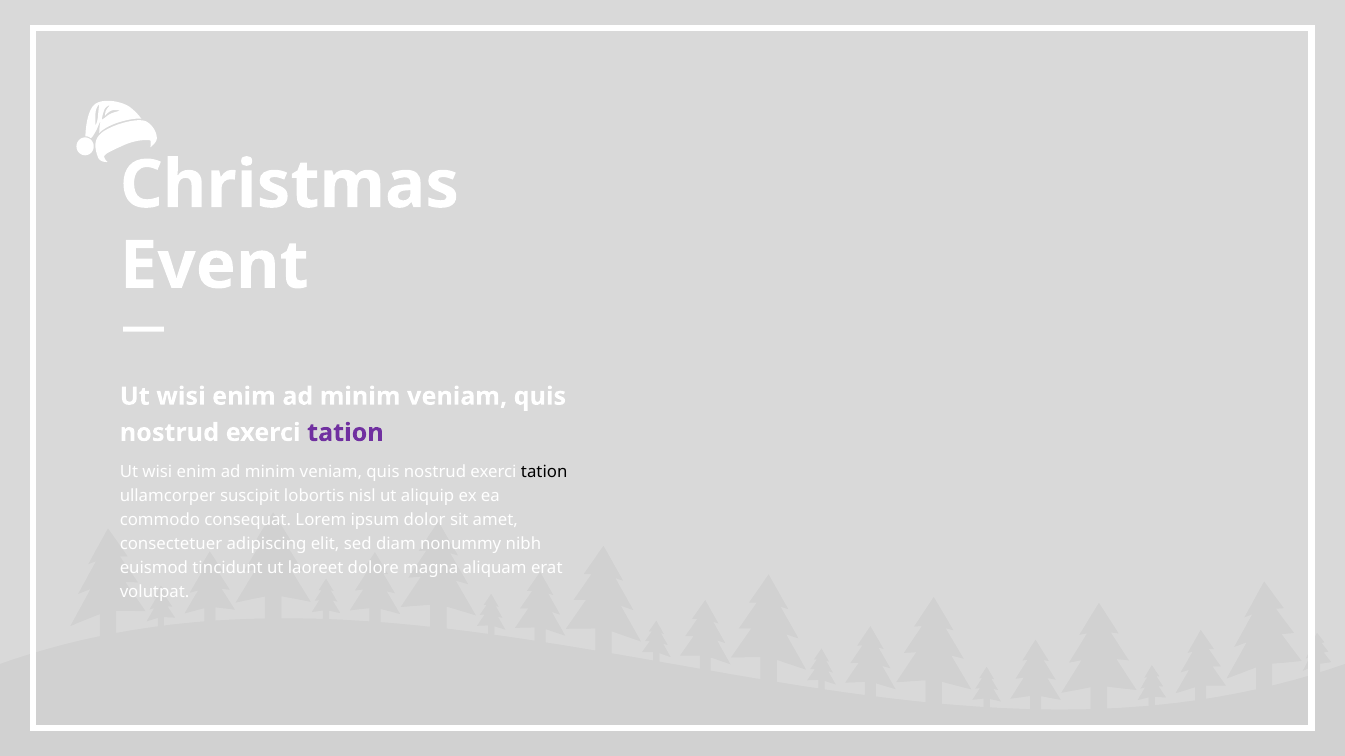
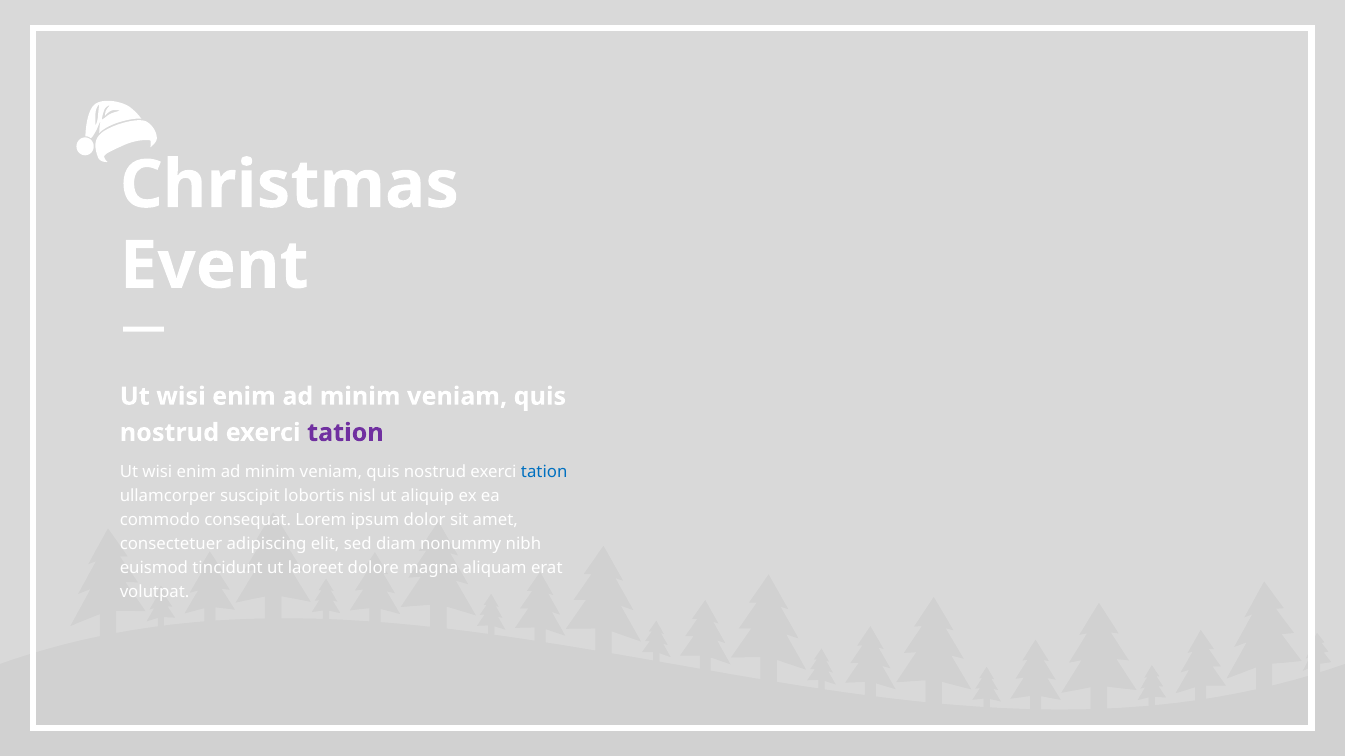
tation colour: black -> blue (544, 472)
